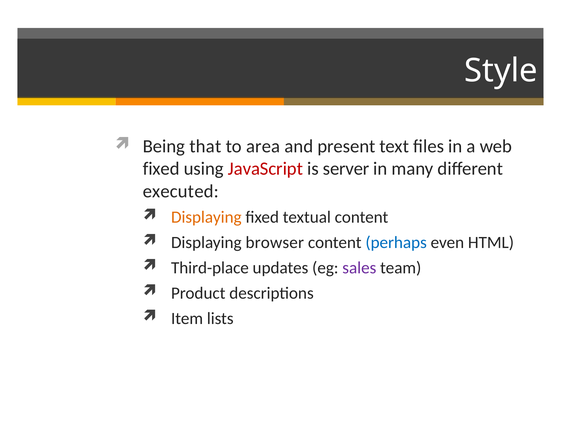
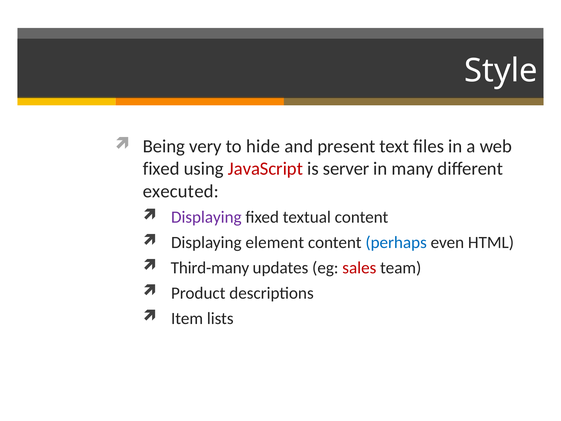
that: that -> very (206, 146)
area: area -> hide (263, 146)
Displaying colour: orange -> purple (206, 217)
browser: browser -> element (275, 242)
Third-place: Third-place -> Third-many (210, 268)
sales colour: purple -> red (359, 268)
